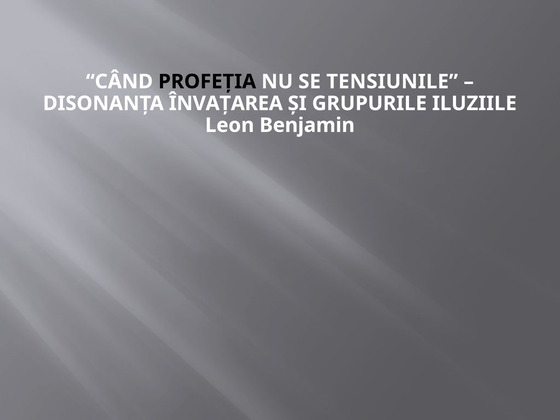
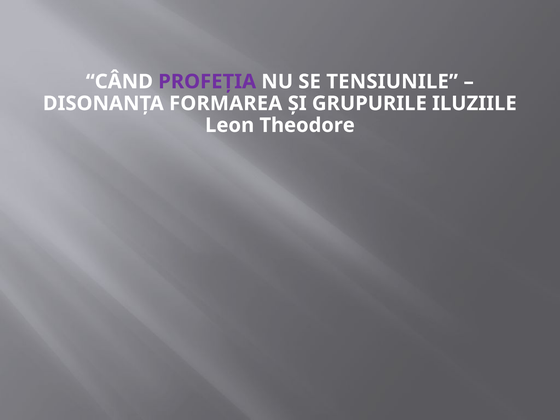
PROFEŢIA colour: black -> purple (207, 82)
ÎNVAŢAREA: ÎNVAŢAREA -> FORMAREA (226, 103)
Benjamin: Benjamin -> Theodore (307, 125)
